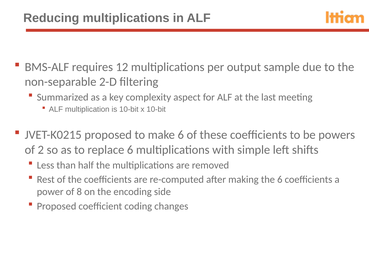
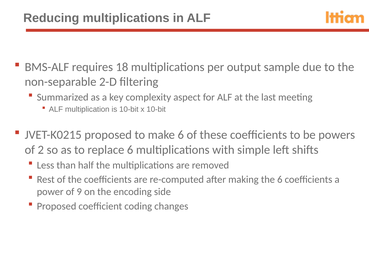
12: 12 -> 18 (122, 67)
8: 8 -> 9 (79, 192)
